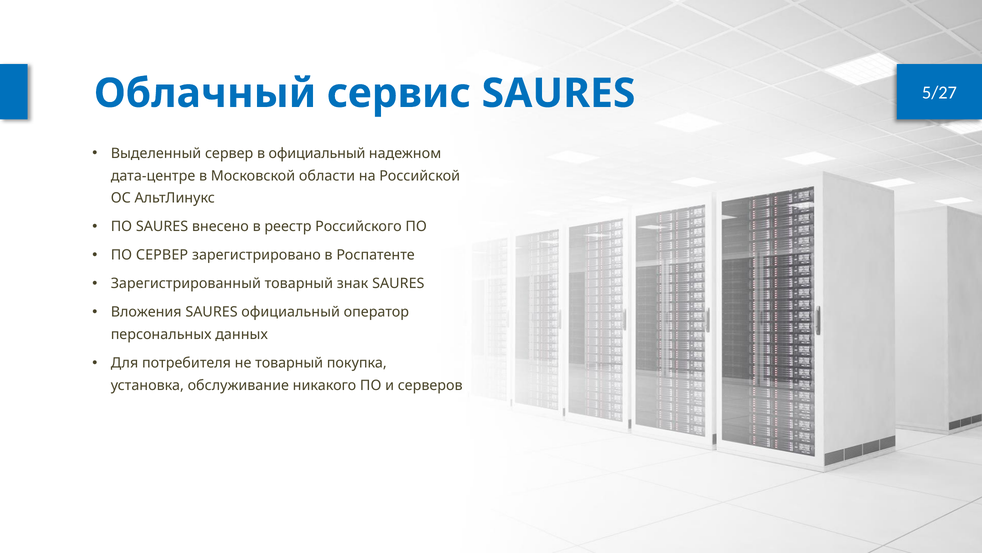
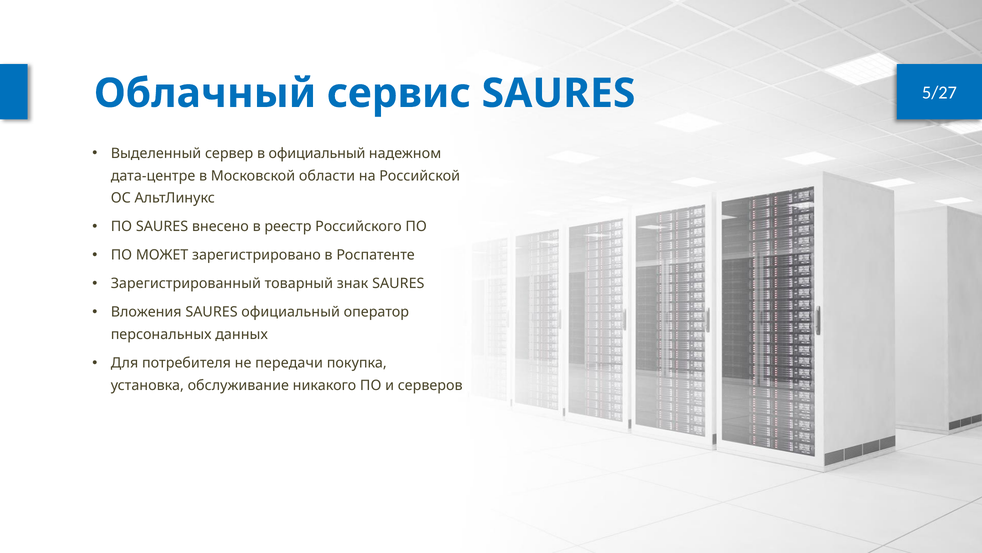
ПО СЕРВЕР: СЕРВЕР -> МОЖЕТ (162, 255)
не товарный: товарный -> передачи (289, 363)
